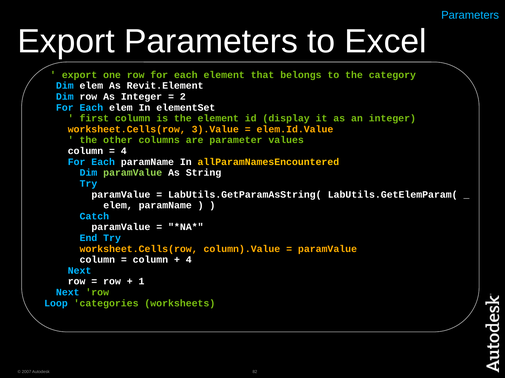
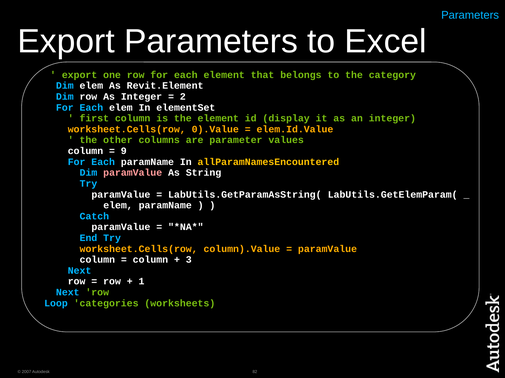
3).Value: 3).Value -> 0).Value (215, 129)
4: 4 -> 9 (124, 151)
paramValue colour: light green -> pink (133, 173)
4: 4 -> 3 (189, 260)
